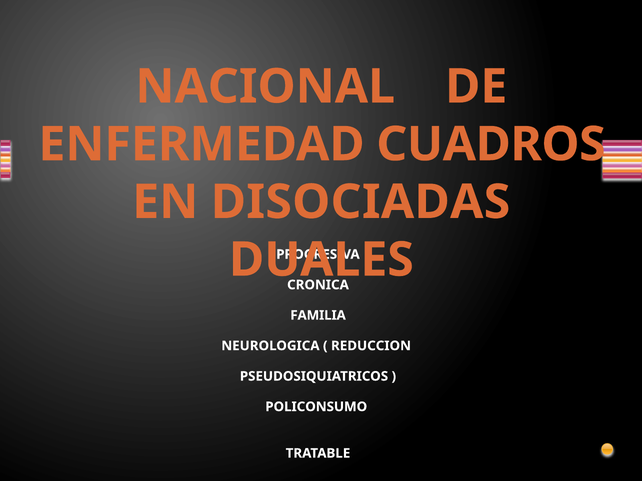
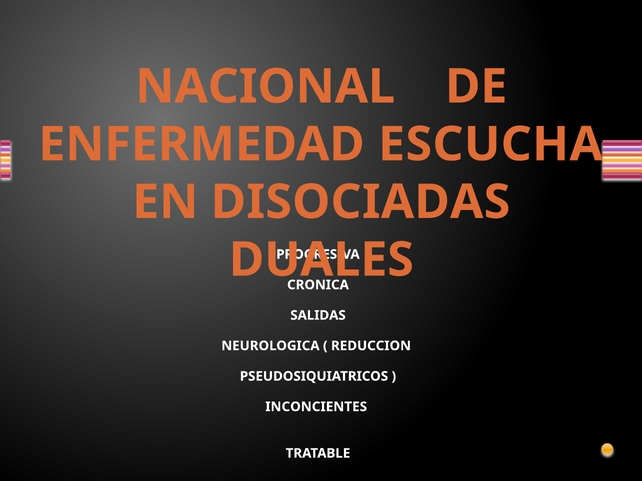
CUADROS: CUADROS -> ESCUCHA (490, 145)
FAMILIA: FAMILIA -> SALIDAS (318, 316)
POLICONSUMO: POLICONSUMO -> INCONCIENTES (316, 407)
